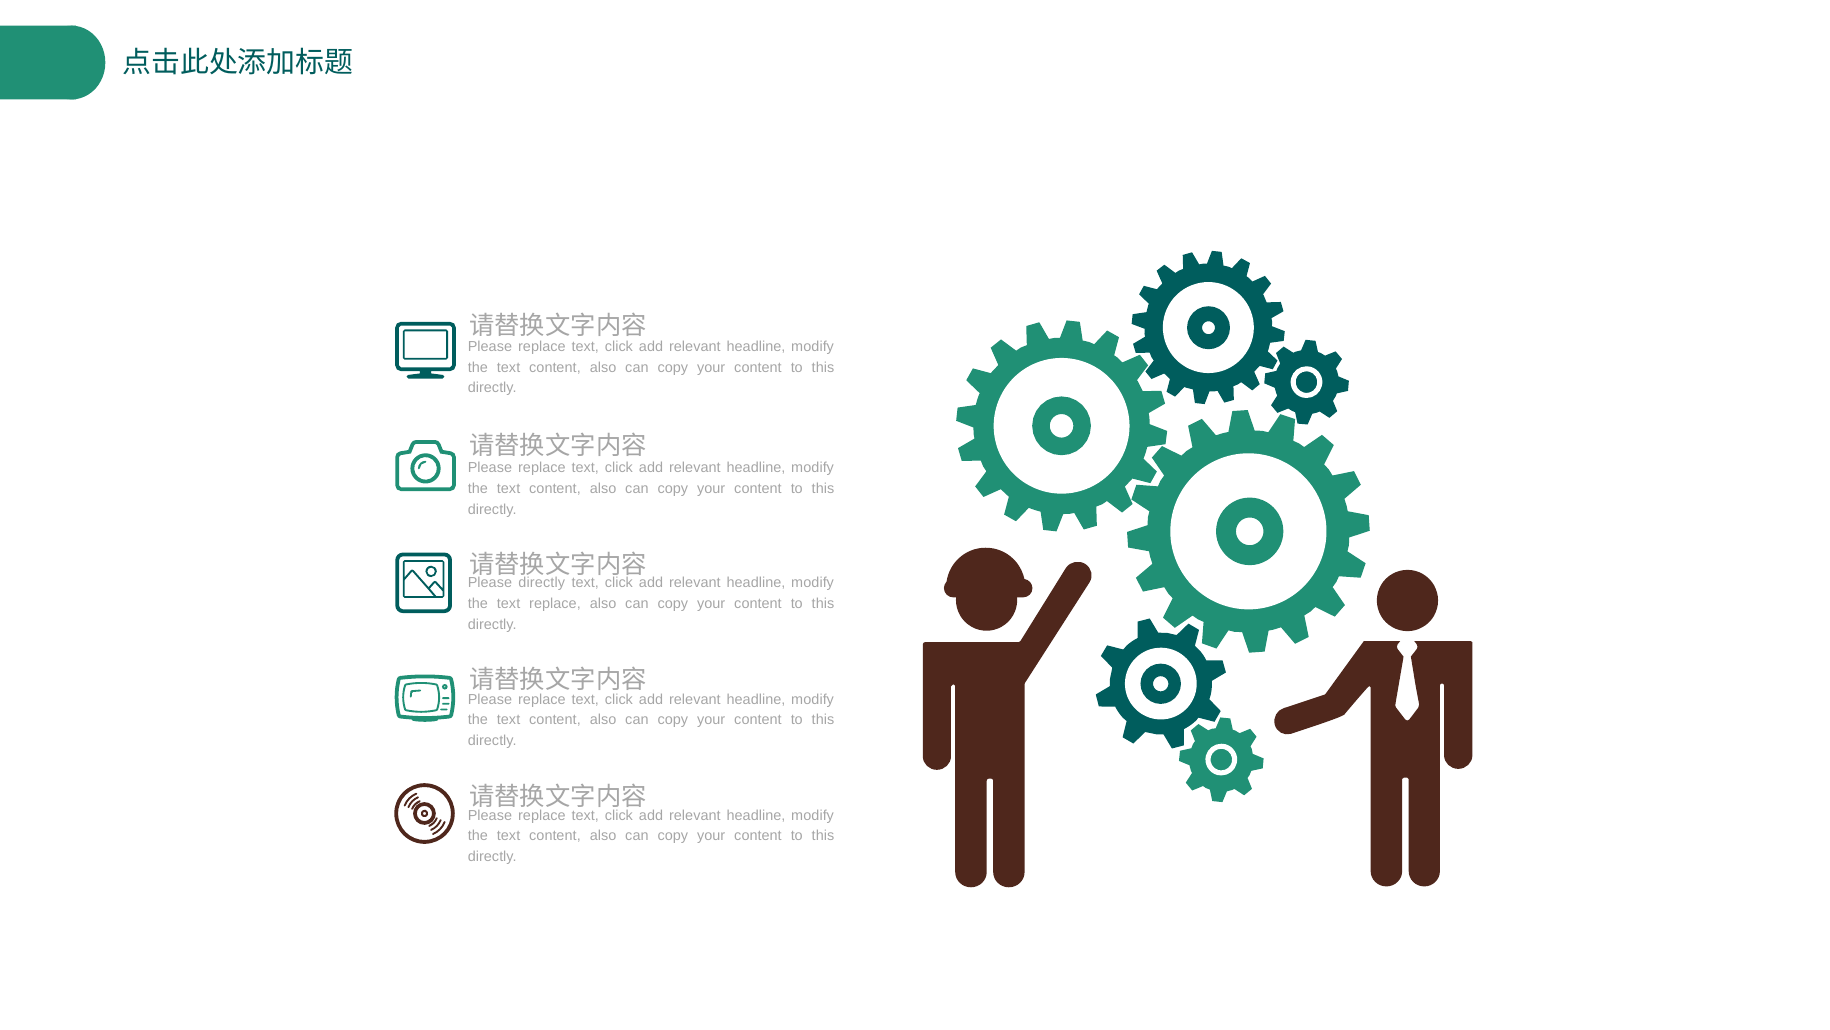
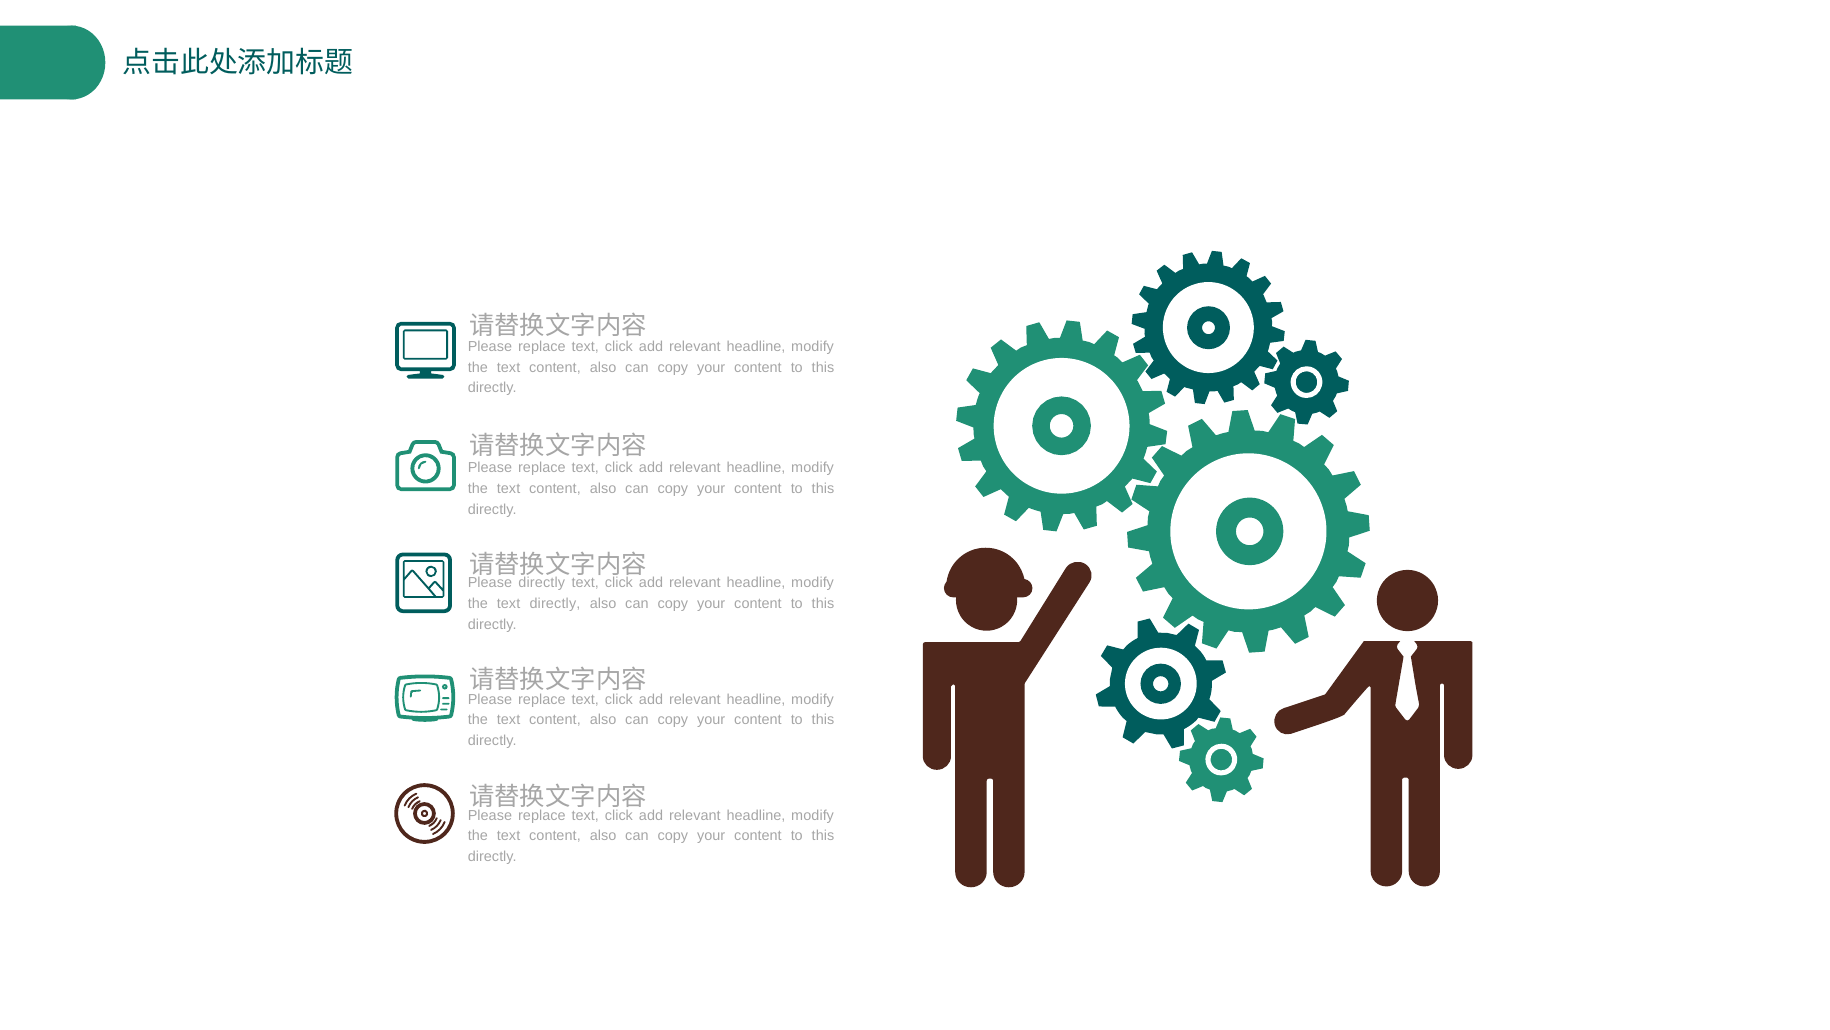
text replace: replace -> directly (555, 603)
